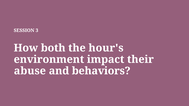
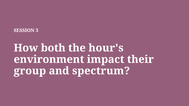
abuse: abuse -> group (30, 71)
behaviors: behaviors -> spectrum (101, 71)
